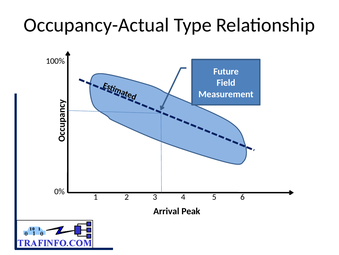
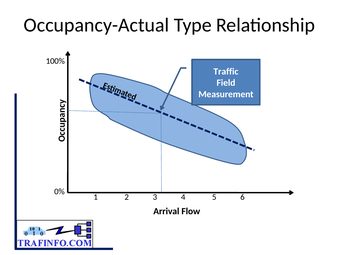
Future: Future -> Traffic (226, 71)
Peak: Peak -> Flow (191, 211)
